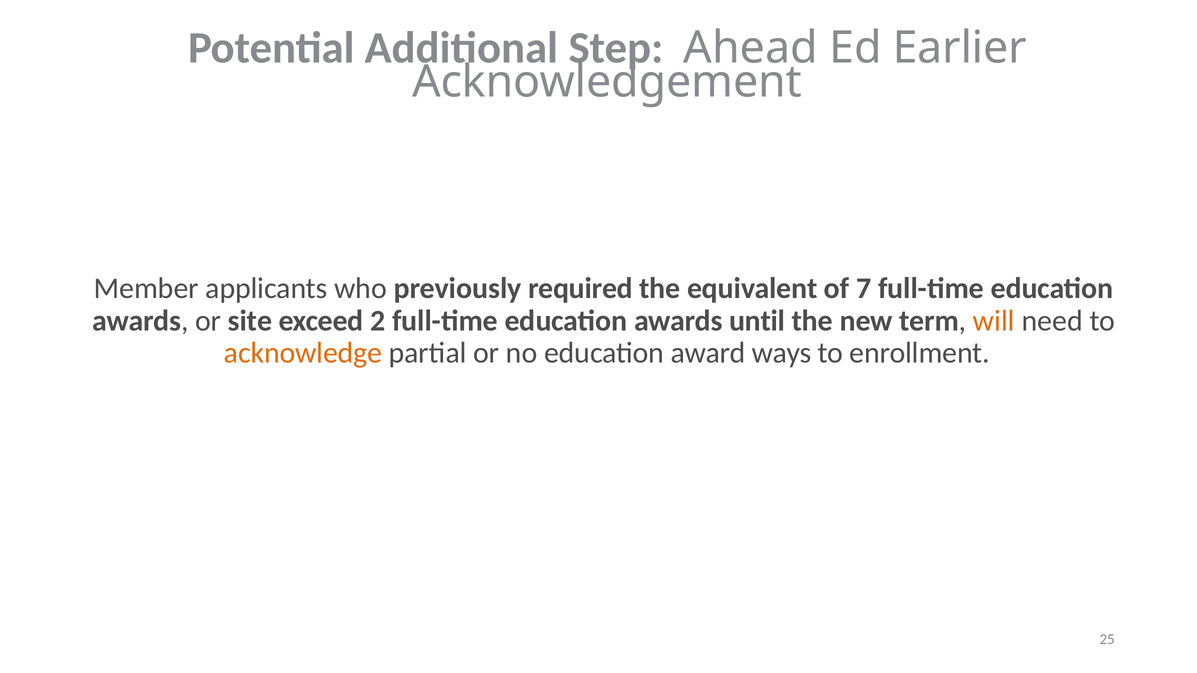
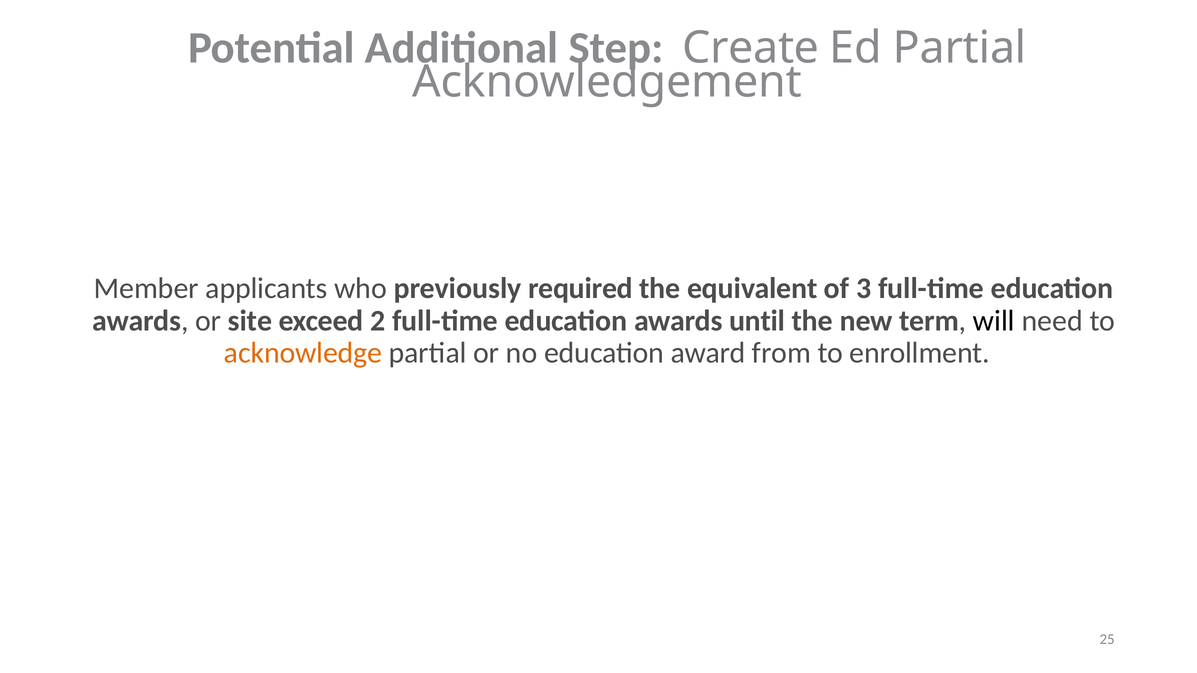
Ahead: Ahead -> Create (751, 48)
Ed Earlier: Earlier -> Partial (960, 48)
7: 7 -> 3 (864, 289)
will colour: orange -> black (994, 321)
ways: ways -> from (781, 353)
